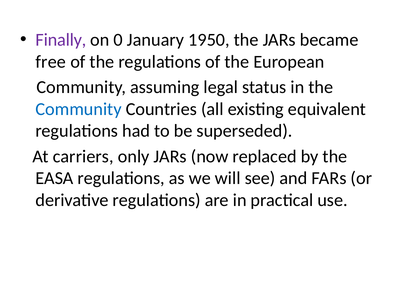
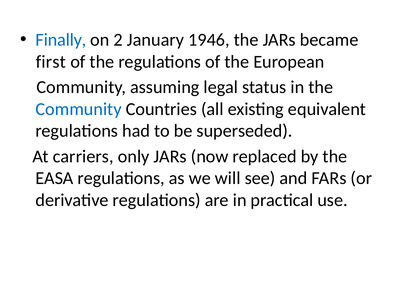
Finally colour: purple -> blue (61, 40)
0: 0 -> 2 (118, 40)
1950: 1950 -> 1946 (209, 40)
free: free -> first (51, 62)
